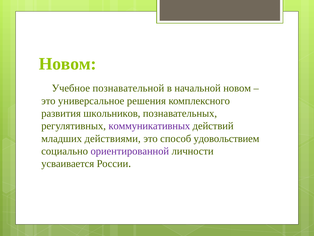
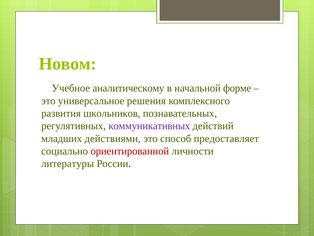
познавательной: познавательной -> аналитическому (128, 88)
начальной новом: новом -> форме (237, 88)
удовольствием: удовольствием -> предоставляет (226, 138)
ориентированной colour: purple -> red (130, 151)
усваивается: усваивается -> литературы (68, 163)
